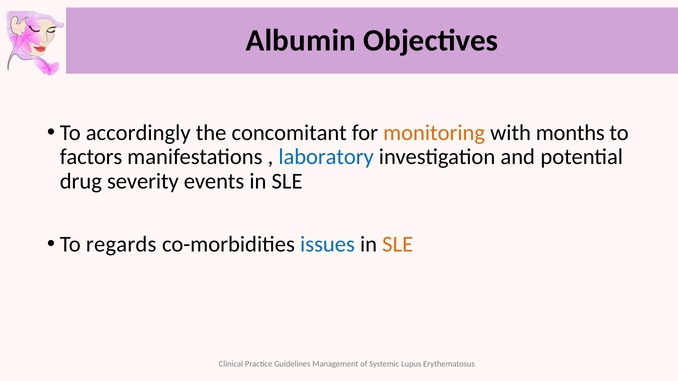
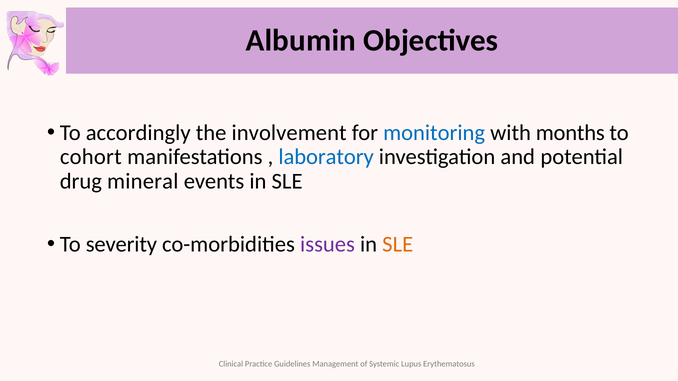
concomitant: concomitant -> involvement (289, 133)
monitoring colour: orange -> blue (434, 133)
factors: factors -> cohort (91, 157)
severity: severity -> mineral (143, 182)
regards: regards -> severity (121, 245)
issues colour: blue -> purple (328, 245)
